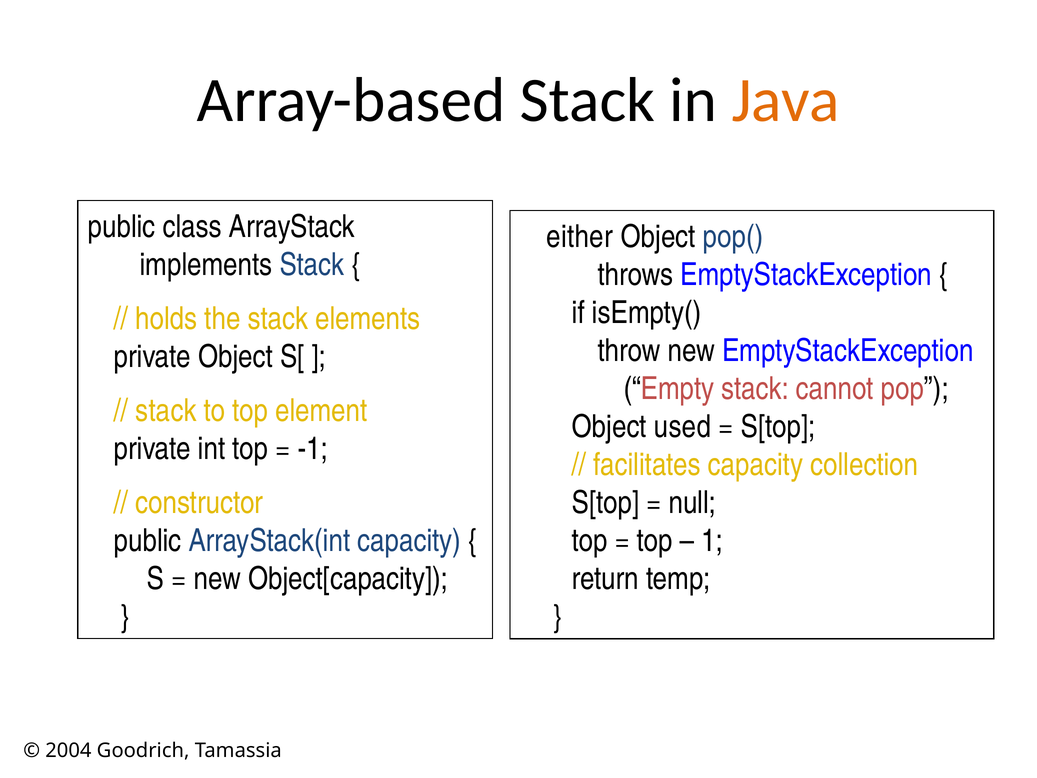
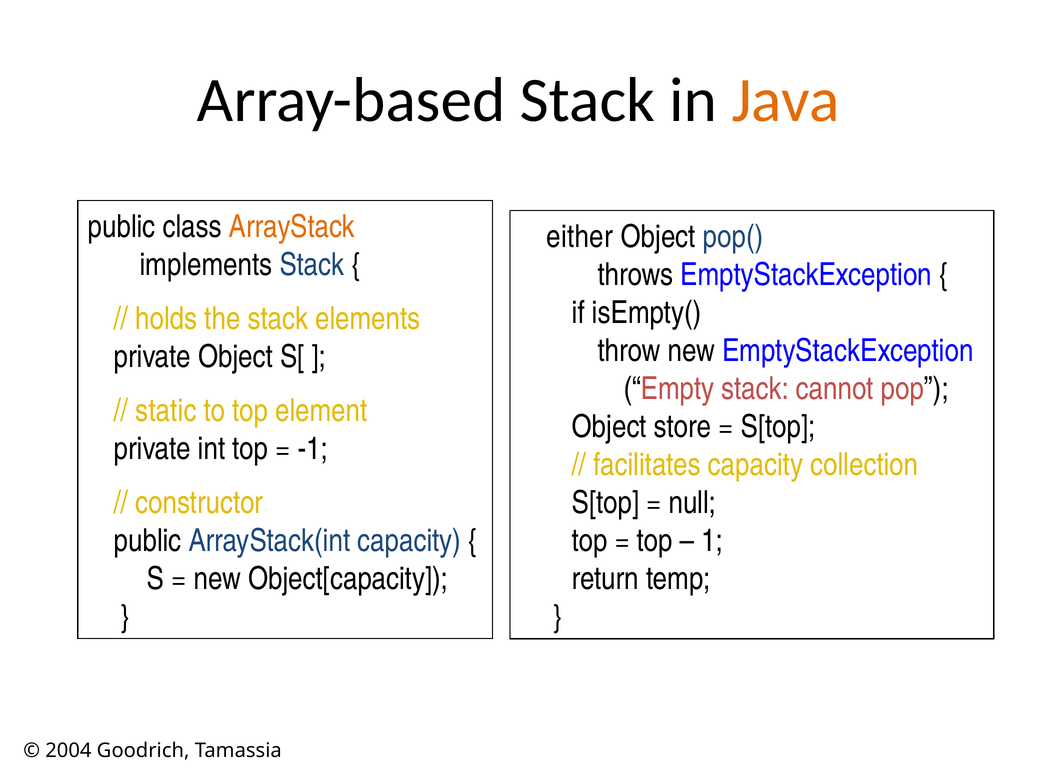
ArrayStack colour: black -> orange (292, 227)
stack: stack -> static (166, 411)
used: used -> store (683, 427)
